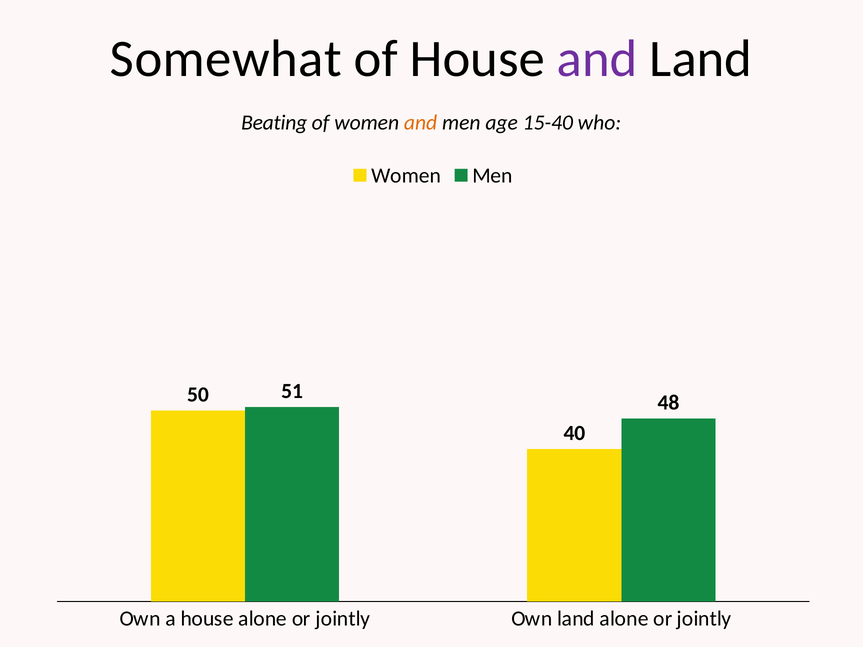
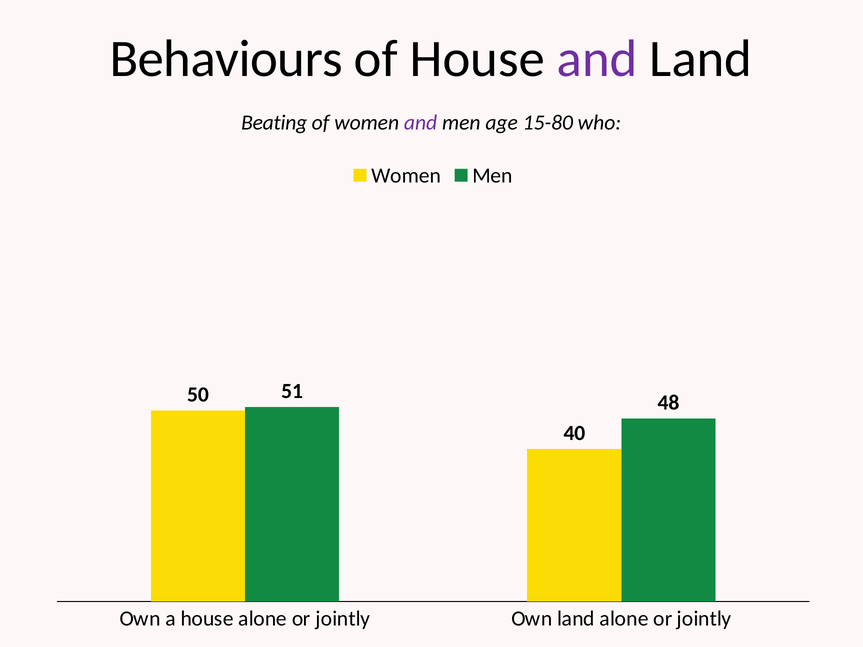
Somewhat: Somewhat -> Behaviours (226, 59)
and colour: orange -> purple (421, 123)
15-40: 15-40 -> 15-80 (548, 123)
